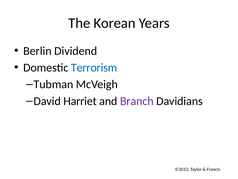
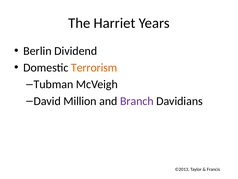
Korean: Korean -> Harriet (115, 23)
Terrorism colour: blue -> orange (94, 67)
Harriet: Harriet -> Million (80, 101)
